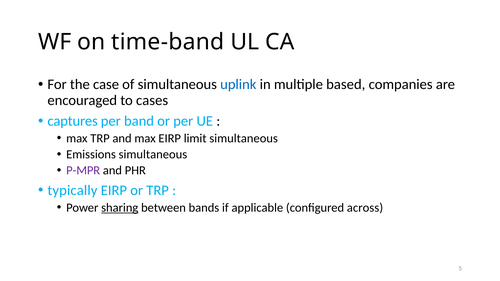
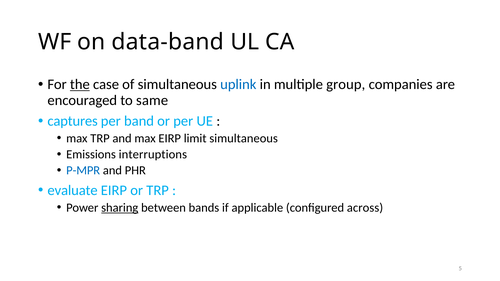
time-band: time-band -> data-band (168, 42)
the underline: none -> present (80, 85)
based: based -> group (346, 85)
cases: cases -> same (152, 100)
Emissions simultaneous: simultaneous -> interruptions (153, 155)
P-MPR colour: purple -> blue (83, 171)
typically: typically -> evaluate (73, 190)
